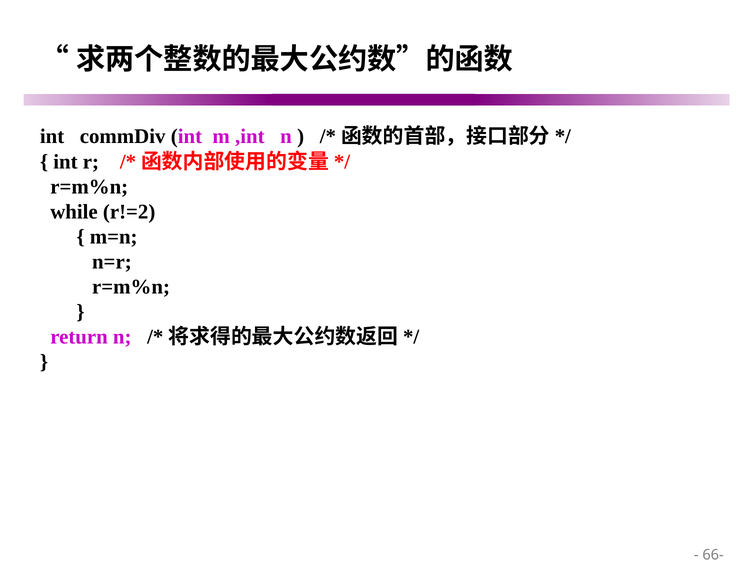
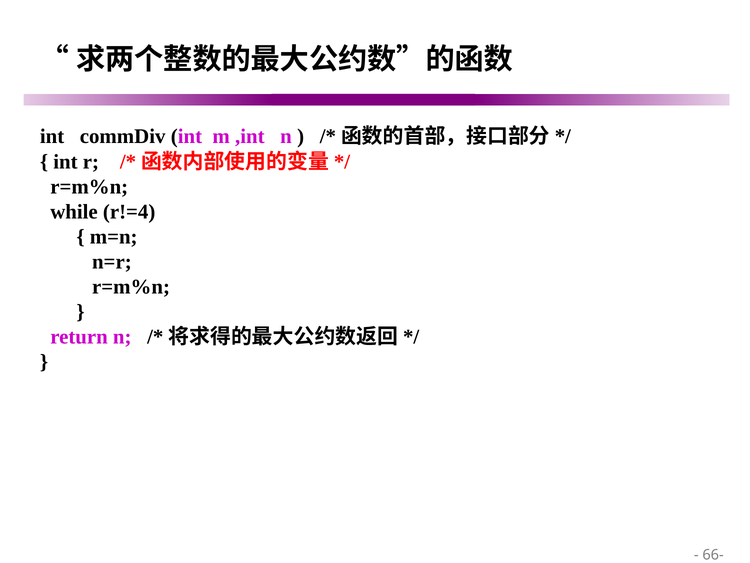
r!=2: r!=2 -> r!=4 (129, 212)
